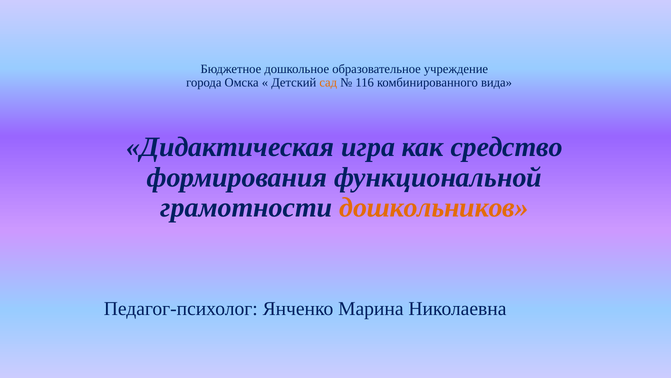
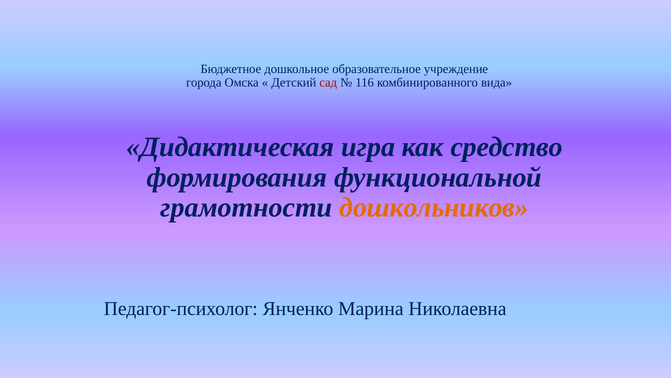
сад colour: orange -> red (328, 82)
